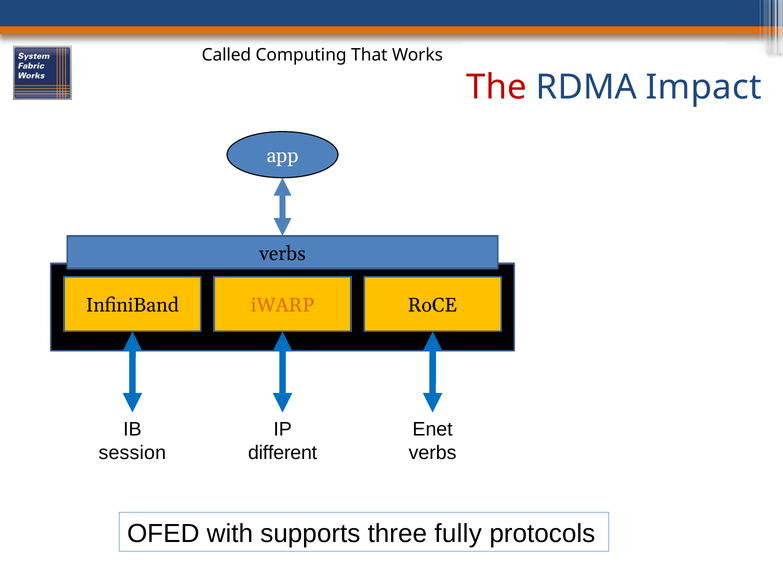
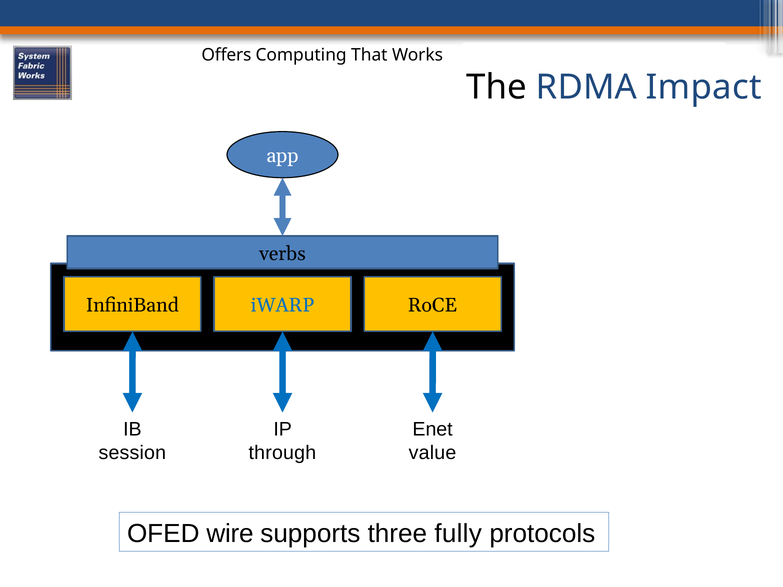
Called: Called -> Offers (226, 55)
The colour: red -> black (497, 87)
iWARP colour: orange -> blue (283, 305)
different: different -> through (282, 453)
verbs: verbs -> value (433, 453)
with: with -> wire (230, 534)
